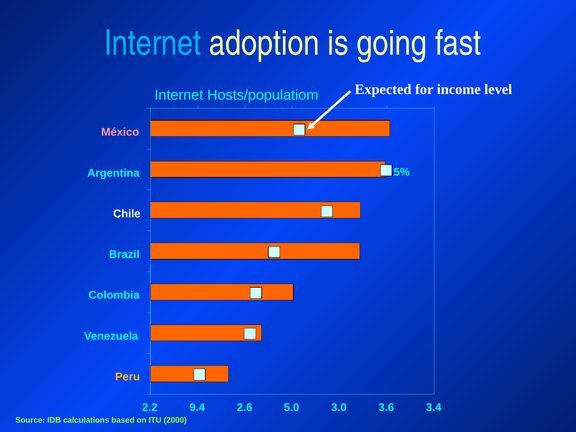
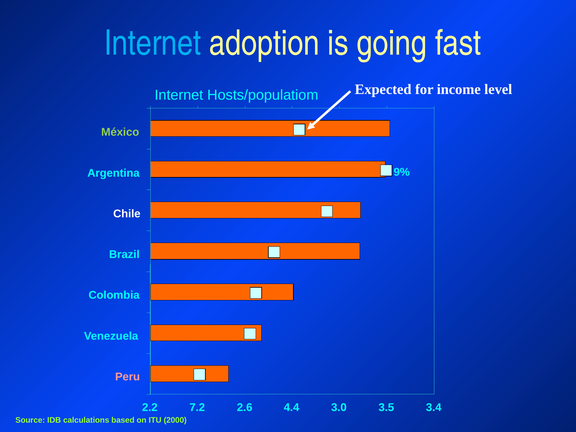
México colour: pink -> light green (120, 132)
5%: 5% -> 9% (402, 172)
Peru colour: yellow -> pink (128, 377)
9.4: 9.4 -> 7.2 (197, 407)
5.0: 5.0 -> 4.4 (292, 407)
3.6: 3.6 -> 3.5 (386, 407)
